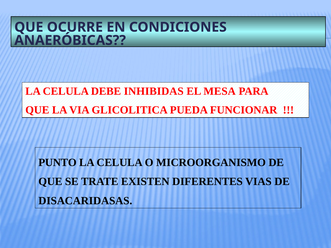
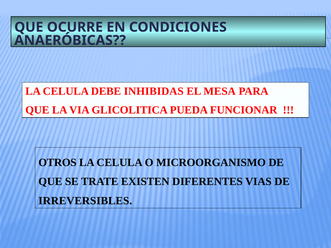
PUNTO: PUNTO -> OTROS (57, 163)
DISACARIDASAS: DISACARIDASAS -> IRREVERSIBLES (85, 201)
